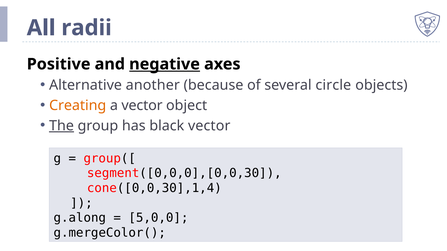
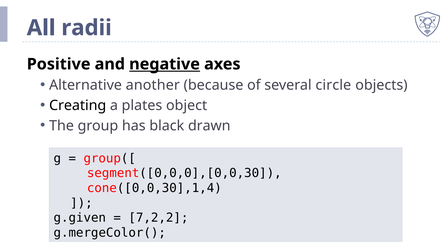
Creating colour: orange -> black (78, 106)
a vector: vector -> plates (142, 106)
The underline: present -> none (61, 126)
black vector: vector -> drawn (209, 126)
g.along: g.along -> g.given (80, 218)
5,0,0: 5,0,0 -> 7,2,2 (158, 218)
